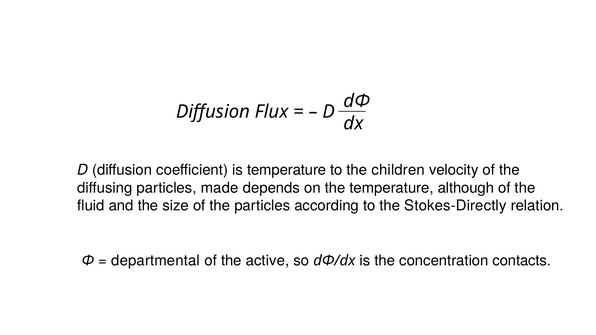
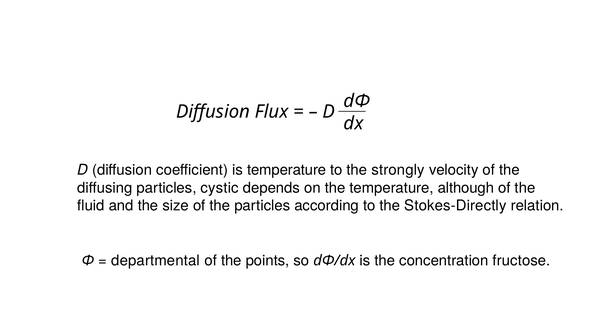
children: children -> strongly (398, 170)
made: made -> cystic (220, 188)
active: active -> points (268, 261)
contacts: contacts -> fructose (522, 261)
